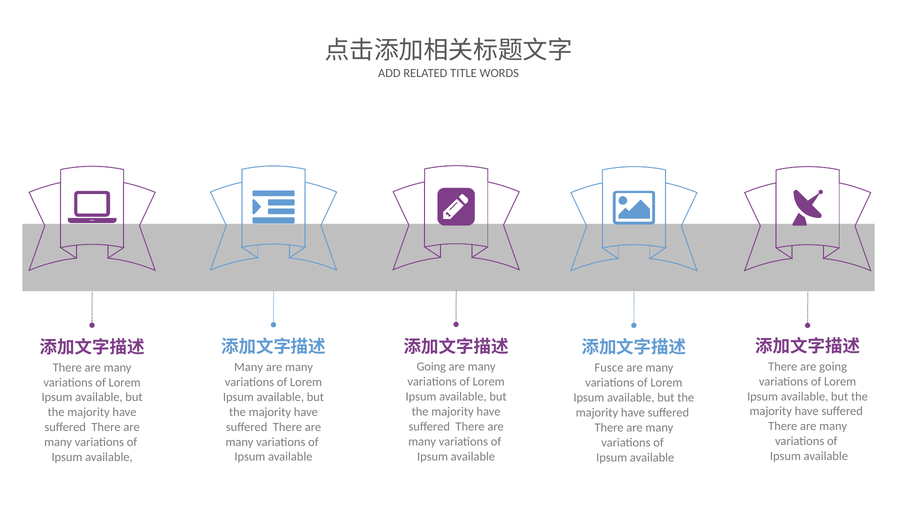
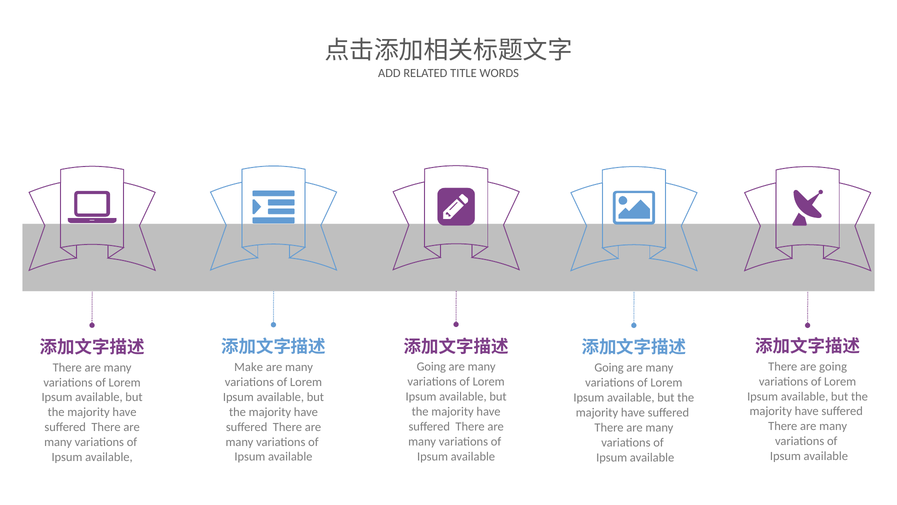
Many: Many -> Make (249, 367)
Fusce: Fusce -> Going (609, 367)
